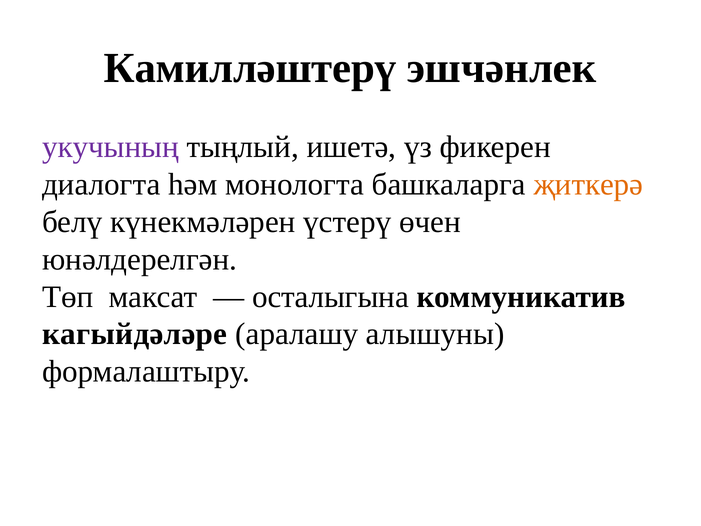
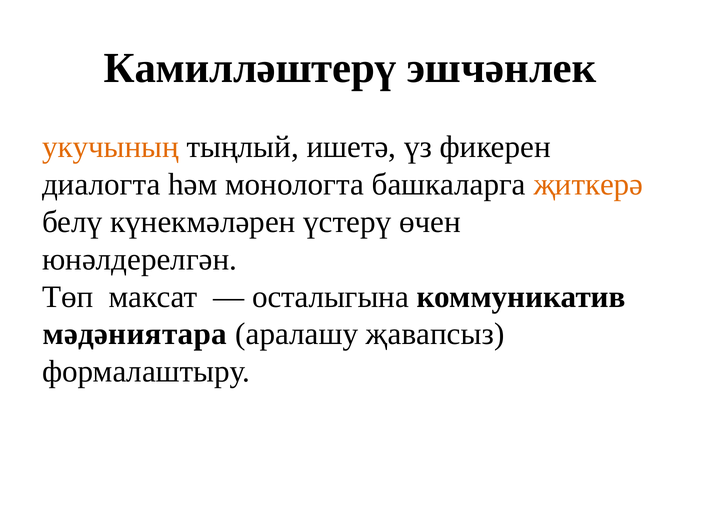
укучының colour: purple -> orange (110, 147)
кагыйдәләре: кагыйдәләре -> мәдәниятара (135, 334)
алышуны: алышуны -> җавапсыз (435, 334)
